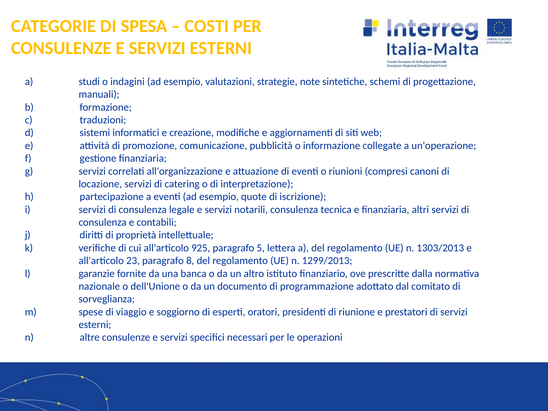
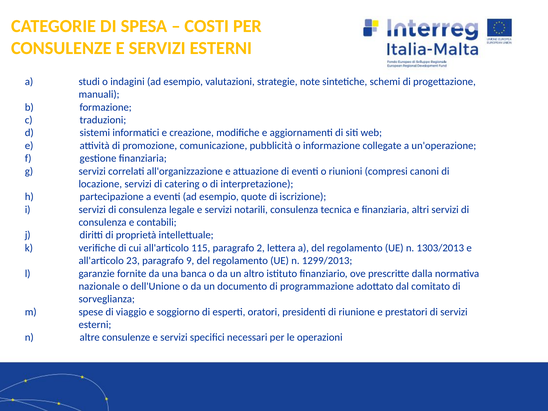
925: 925 -> 115 (201, 248)
5: 5 -> 2 (261, 248)
8: 8 -> 9 (190, 261)
